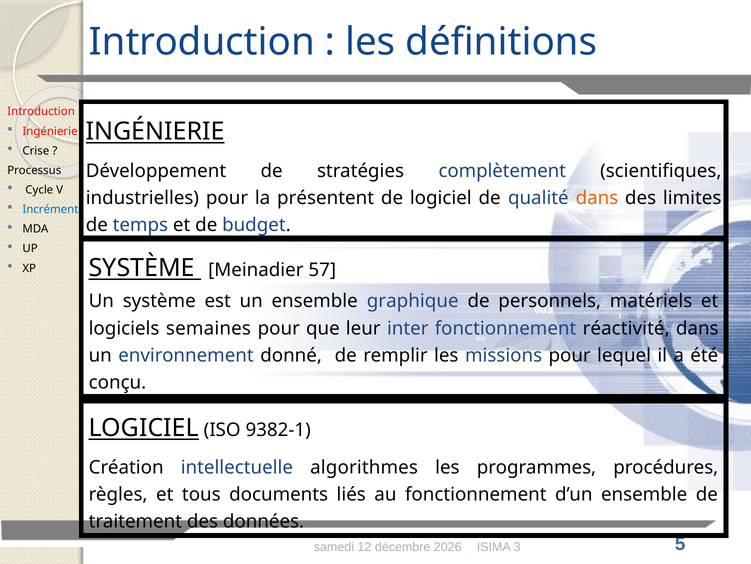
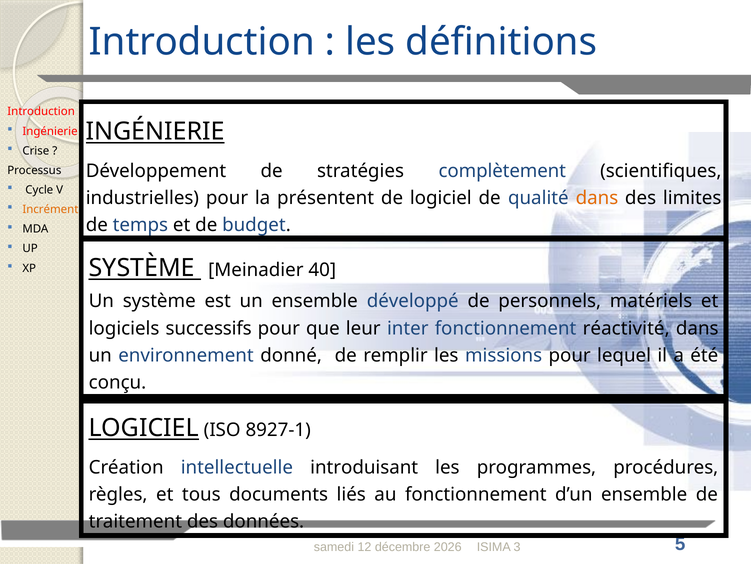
Incrément colour: blue -> orange (50, 209)
57: 57 -> 40 (322, 269)
graphique: graphique -> développé (413, 301)
semaines: semaines -> successifs (209, 328)
9382-1: 9382-1 -> 8927-1 (278, 429)
algorithmes: algorithmes -> introduisant (364, 467)
